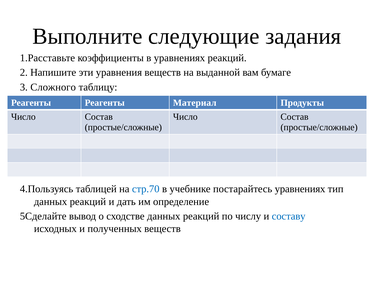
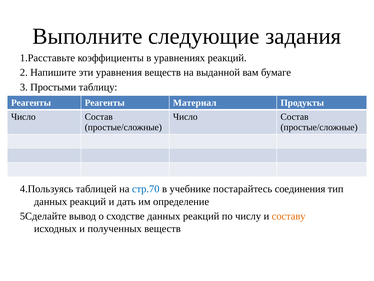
Сложного: Сложного -> Простыми (53, 87)
постарайтесь уравнениях: уравнениях -> соединения (300, 189)
составу colour: blue -> orange (289, 216)
